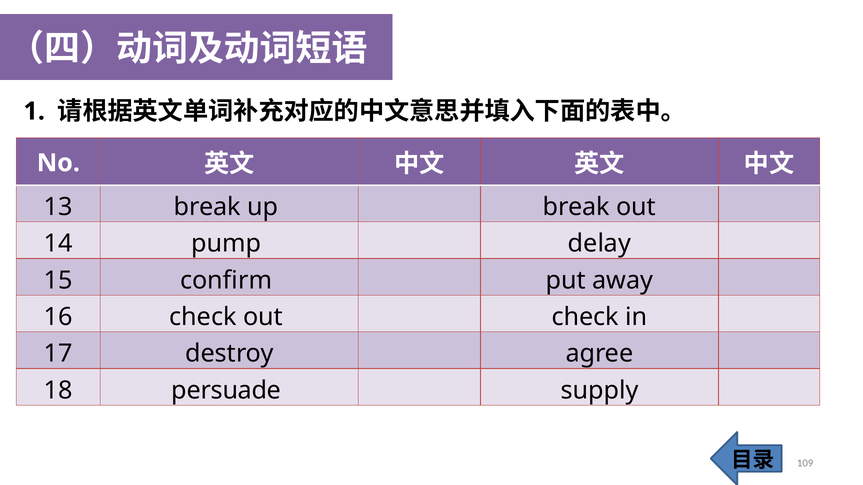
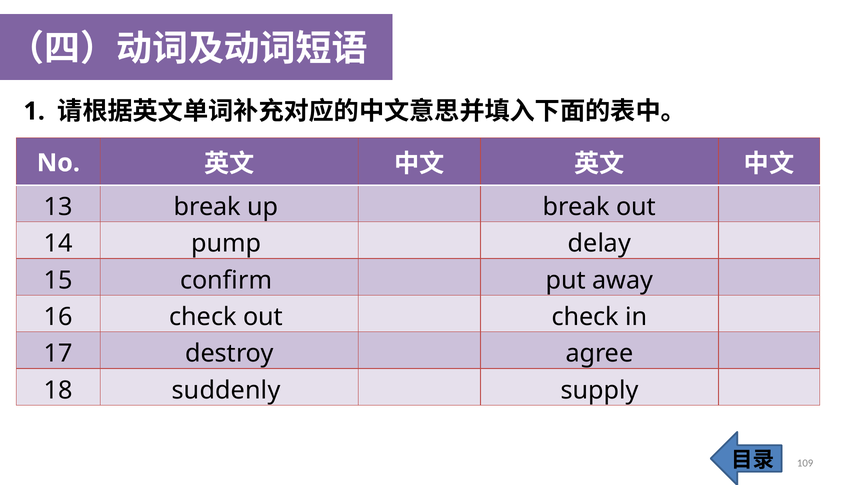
persuade: persuade -> suddenly (226, 391)
